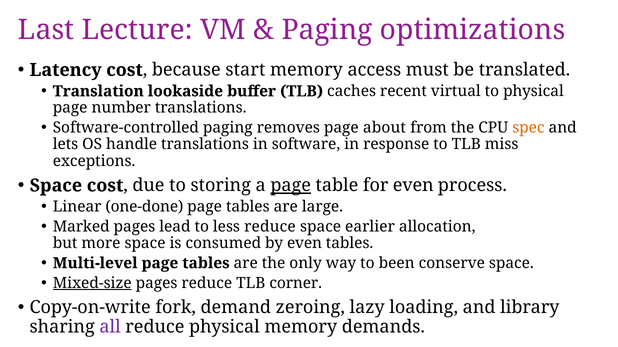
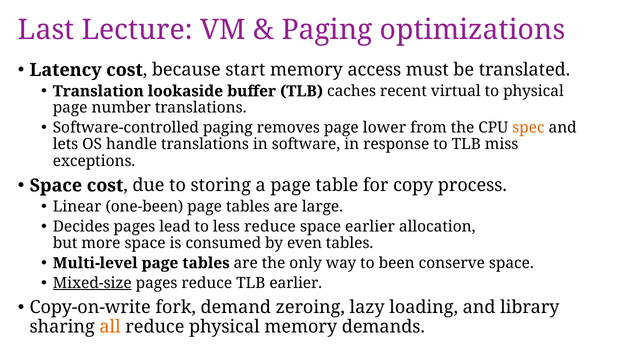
about: about -> lower (384, 128)
page underline: present -> none (291, 186)
for even: even -> copy (413, 186)
one-done: one-done -> one-been (144, 207)
Marked: Marked -> Decides (81, 227)
TLB corner: corner -> earlier (296, 283)
all colour: purple -> orange (110, 327)
